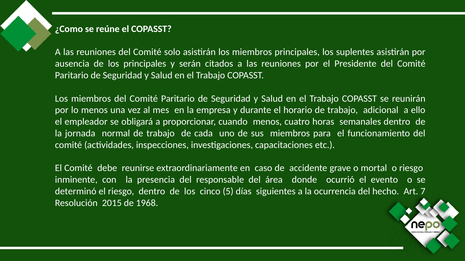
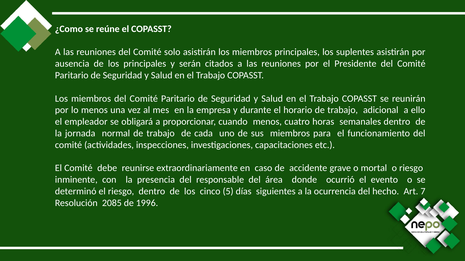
2015: 2015 -> 2085 (112, 203)
1968: 1968 -> 1996 (147, 203)
